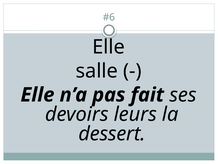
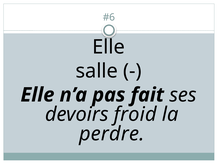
leurs: leurs -> froid (135, 114)
dessert: dessert -> perdre (112, 133)
